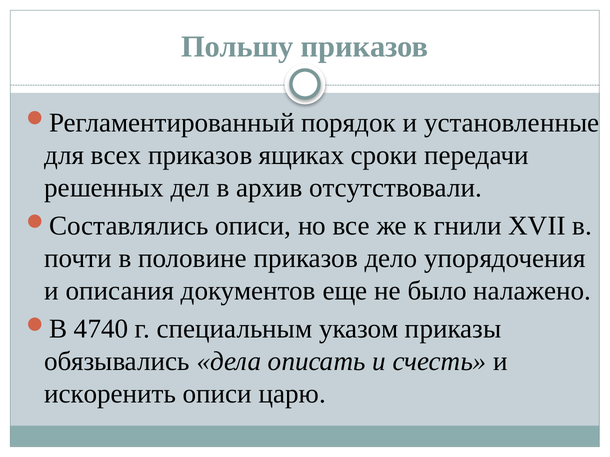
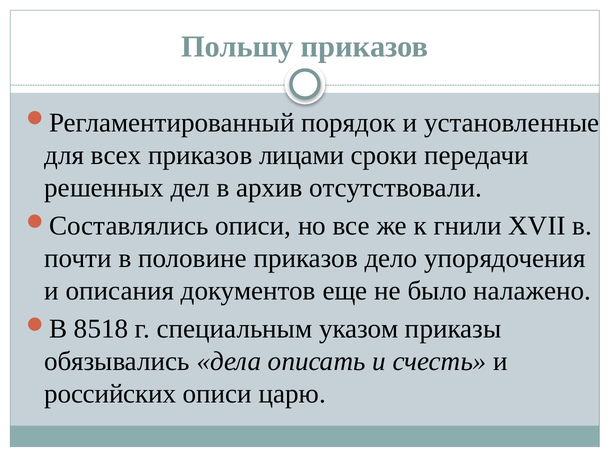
ящиках: ящиках -> лицами (302, 156)
4740: 4740 -> 8518 (101, 329)
искоренить: искоренить -> российских (110, 394)
